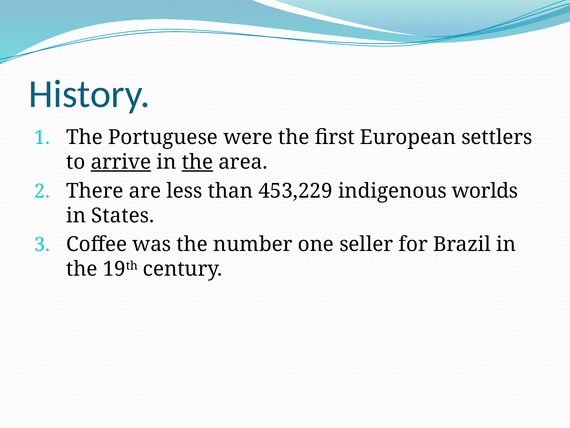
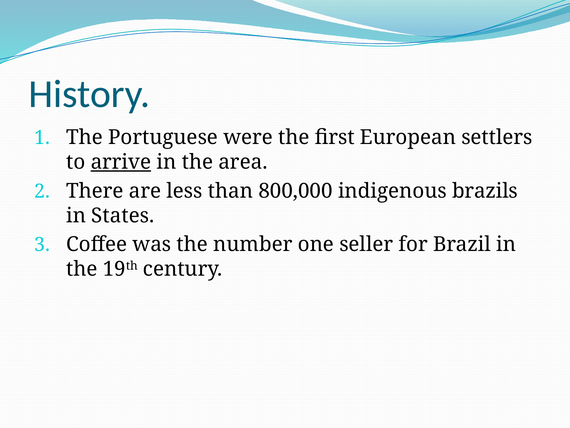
the underline: present -> none (197, 162)
453,229: 453,229 -> 800,000 (296, 191)
worlds: worlds -> brazils (485, 191)
